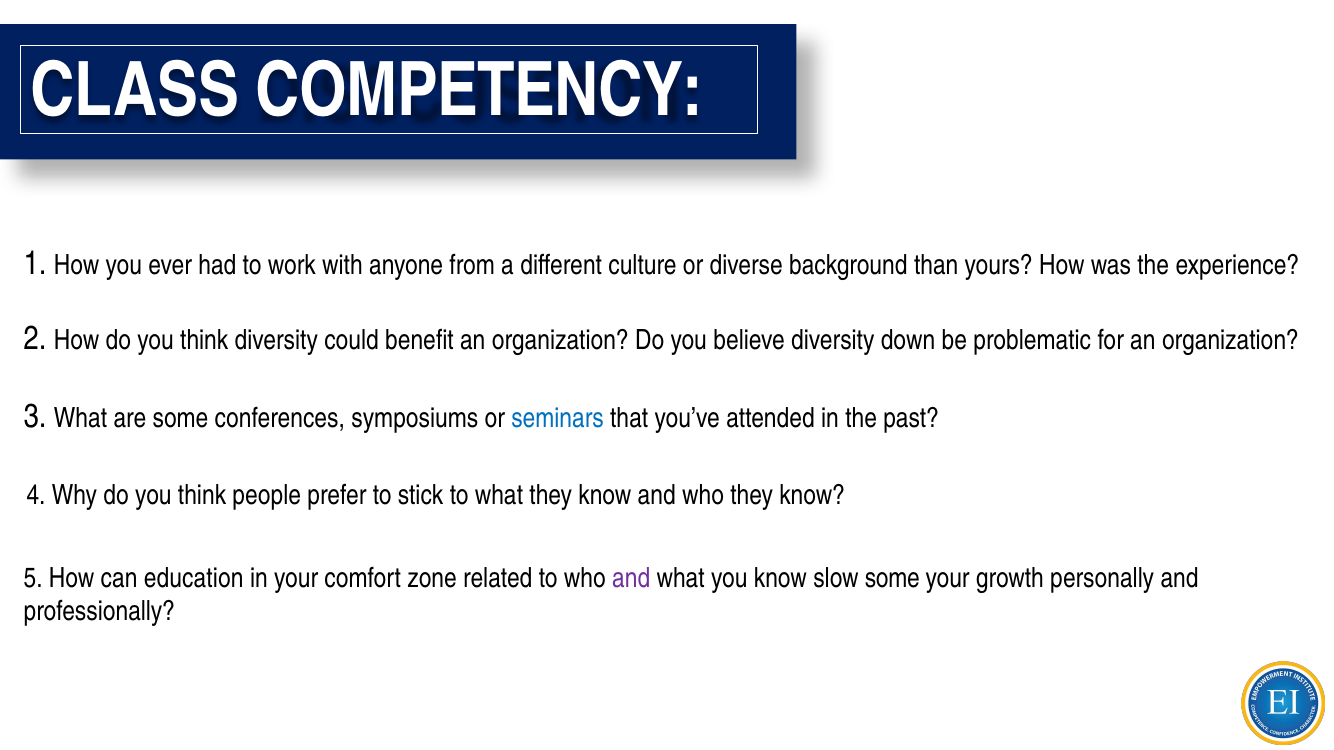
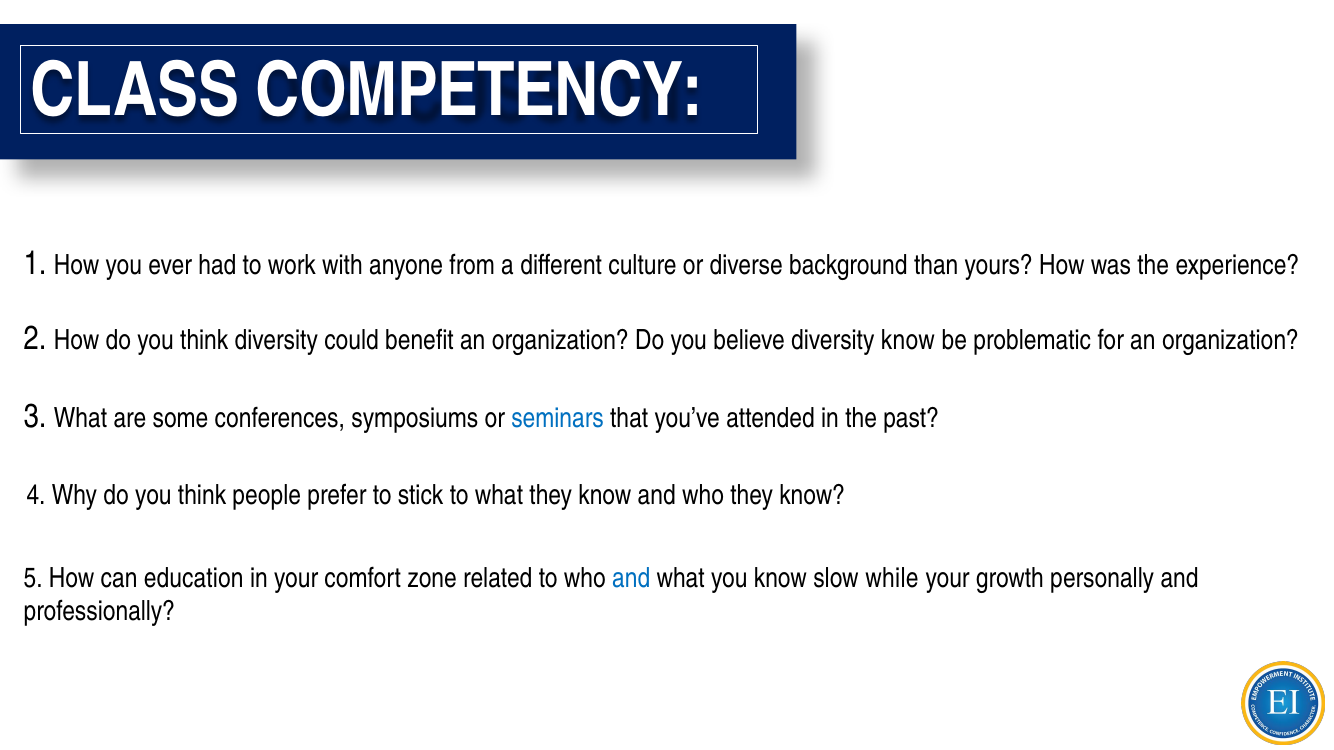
diversity down: down -> know (908, 340)
and colour: purple -> blue (631, 578)
slow some: some -> while (892, 578)
